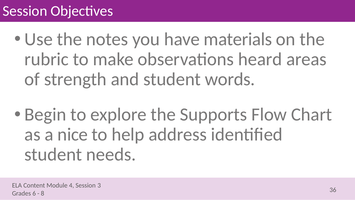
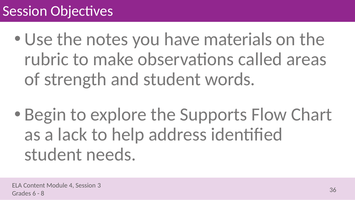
heard: heard -> called (260, 59)
nice: nice -> lack (73, 134)
